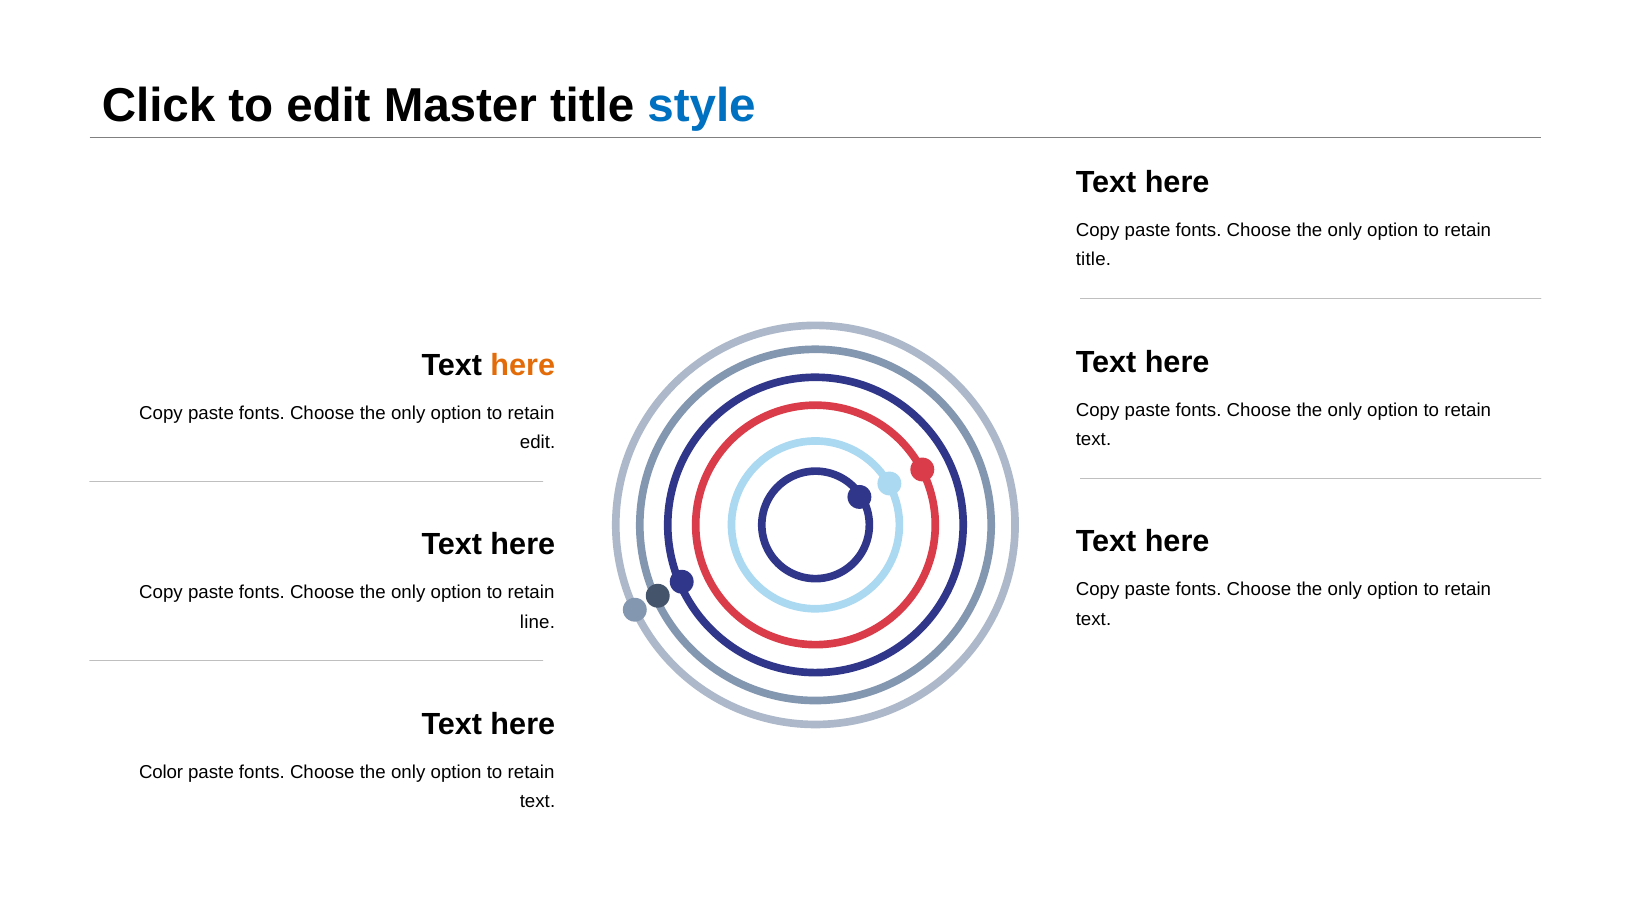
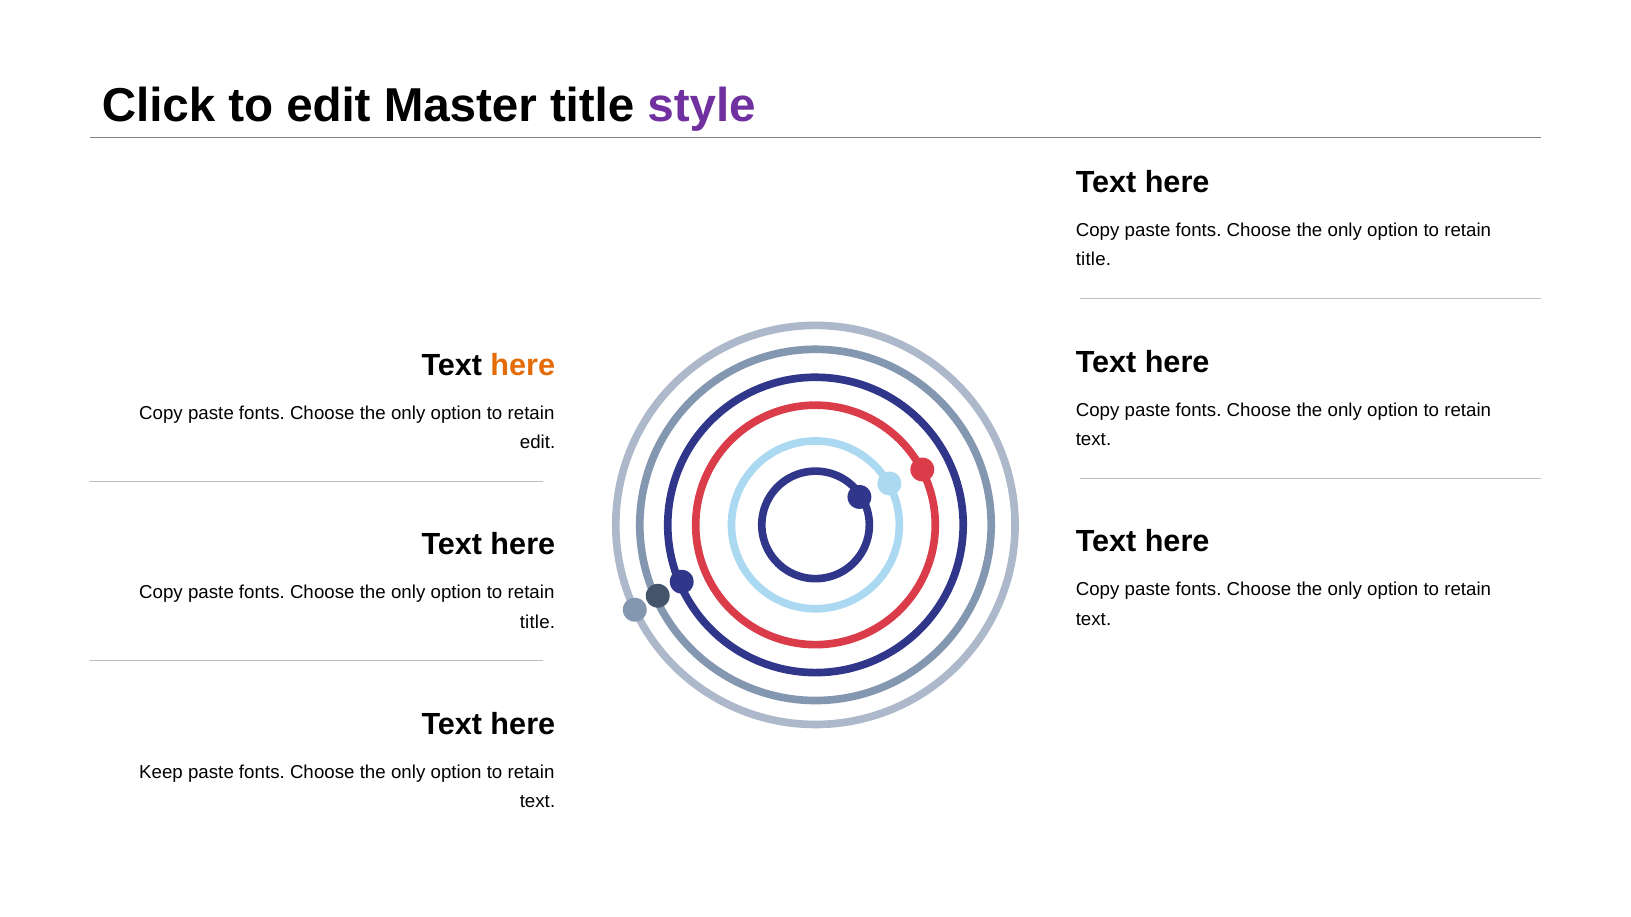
style colour: blue -> purple (702, 105)
line: line -> title (537, 622)
Color: Color -> Keep (161, 773)
